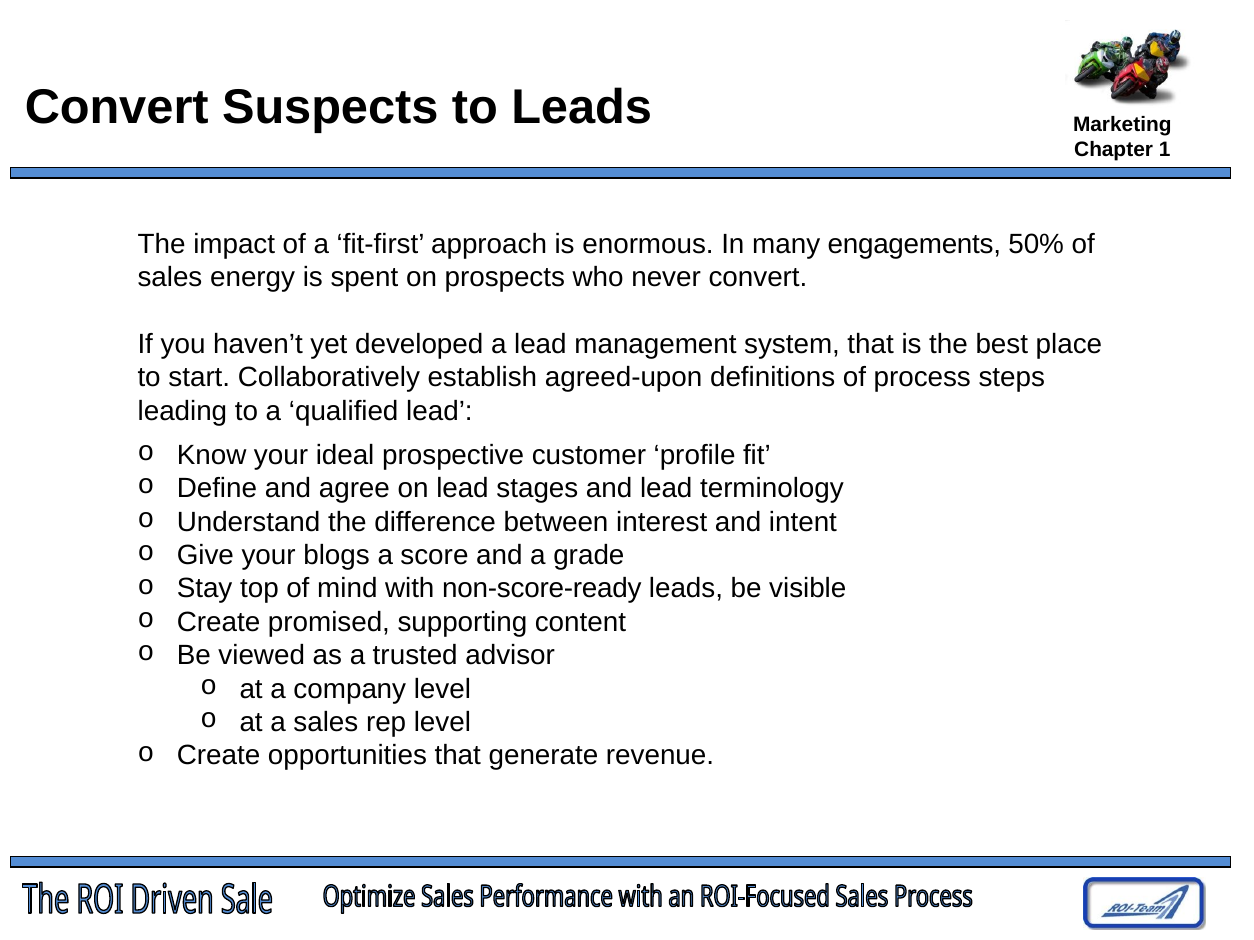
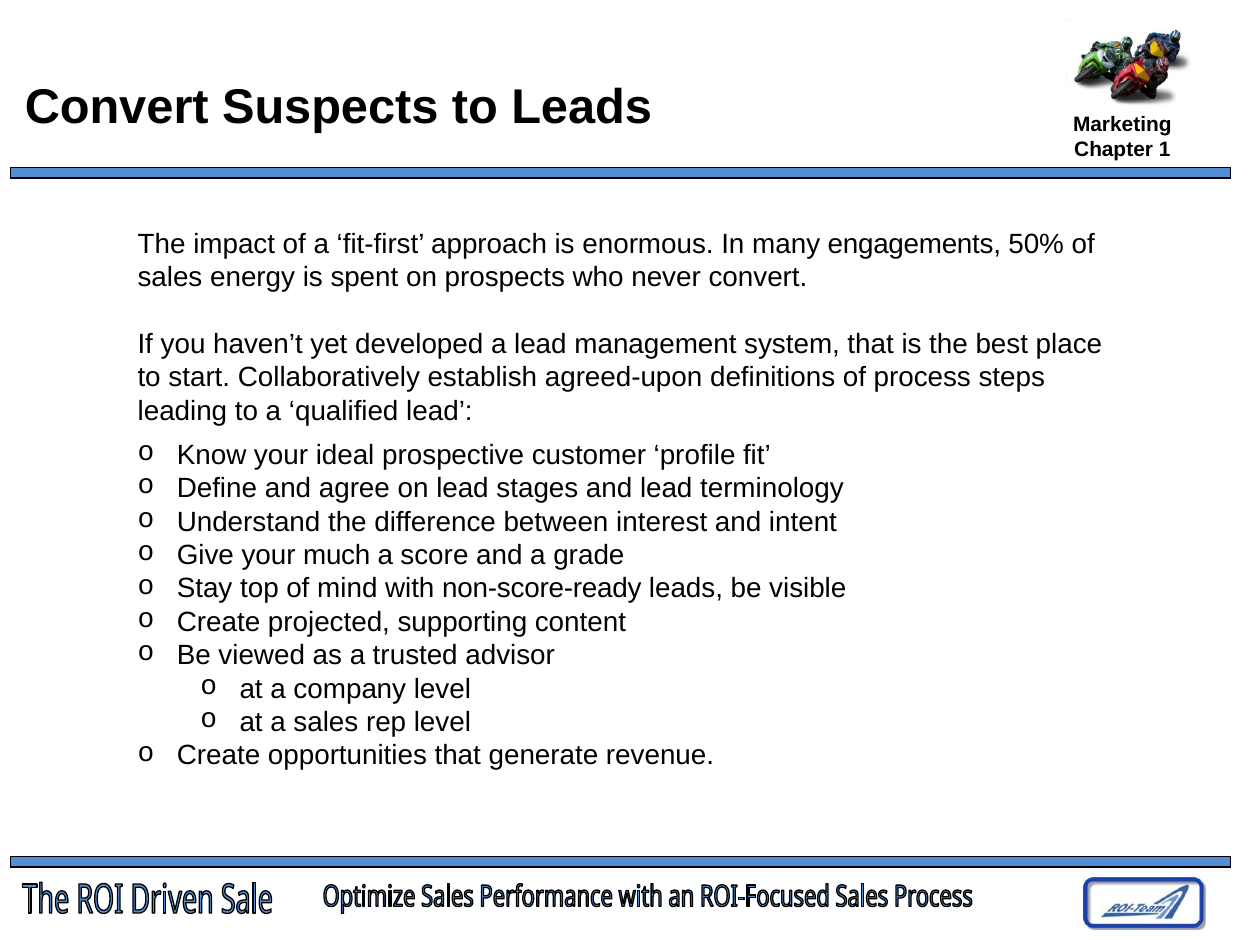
blogs: blogs -> much (337, 556)
promised: promised -> projected (329, 622)
